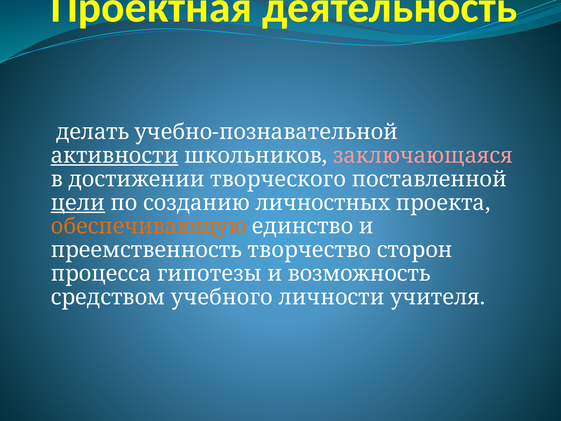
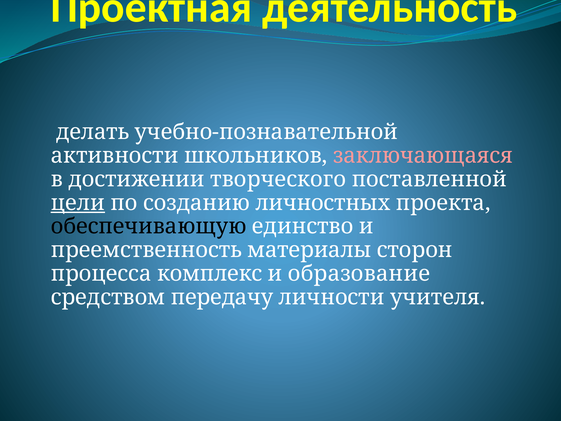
активности underline: present -> none (115, 156)
обеспечивающую colour: orange -> black (149, 226)
творчество: творчество -> материалы (309, 250)
гипотезы: гипотезы -> комплекс (210, 273)
возможность: возможность -> образование (359, 273)
учебного: учебного -> передачу (222, 297)
